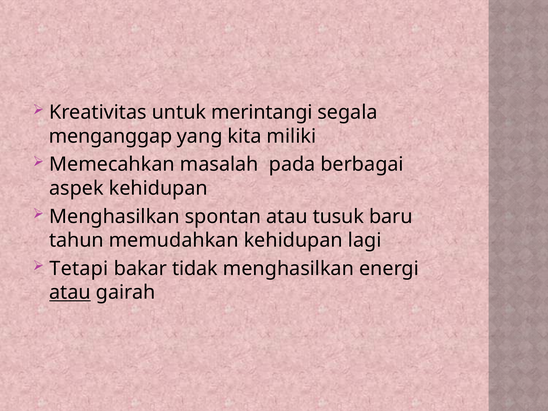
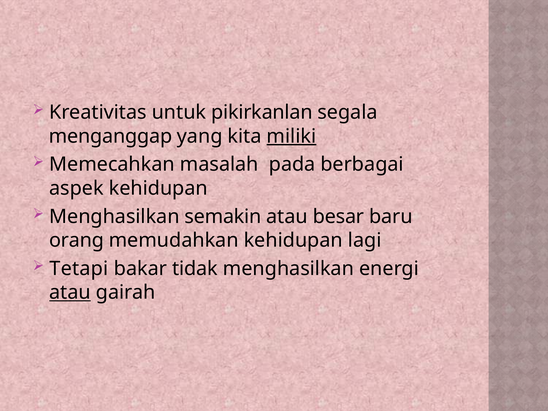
merintangi: merintangi -> pikirkanlan (262, 112)
miliki underline: none -> present (291, 136)
spontan: spontan -> semakin (223, 216)
tusuk: tusuk -> besar (338, 216)
tahun: tahun -> orang (77, 240)
